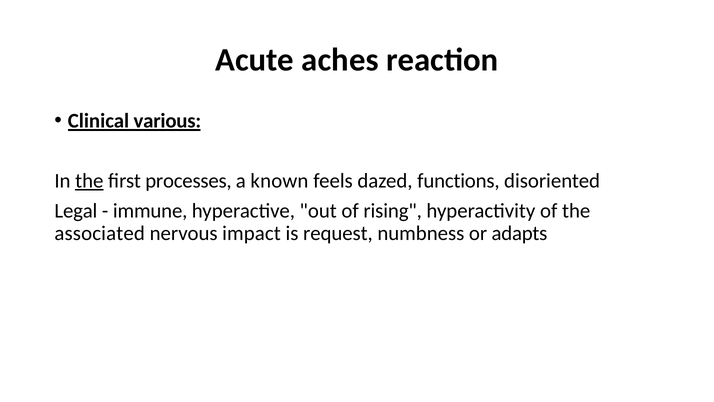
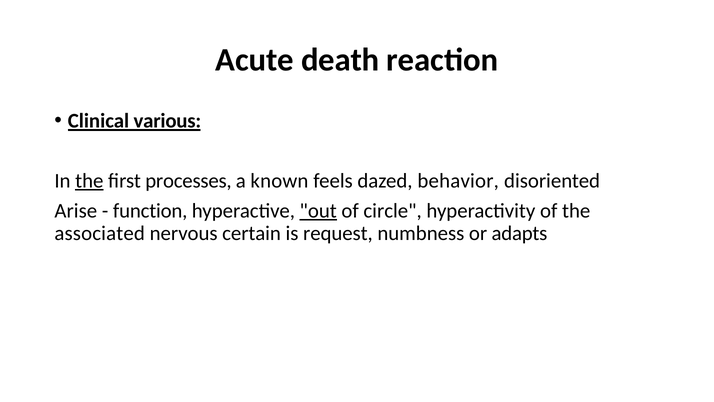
aches: aches -> death (340, 60)
functions: functions -> behavior (458, 181)
Legal: Legal -> Arise (76, 211)
immune: immune -> function (150, 211)
out underline: none -> present (318, 211)
rising: rising -> circle (393, 211)
impact: impact -> certain (252, 233)
